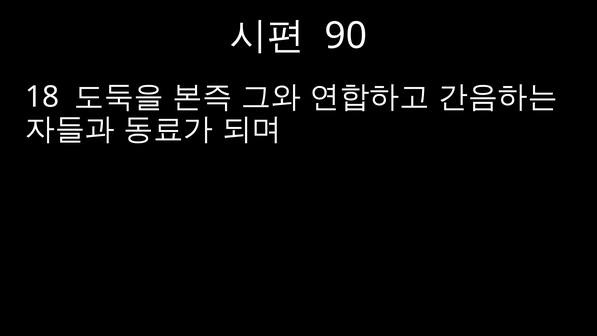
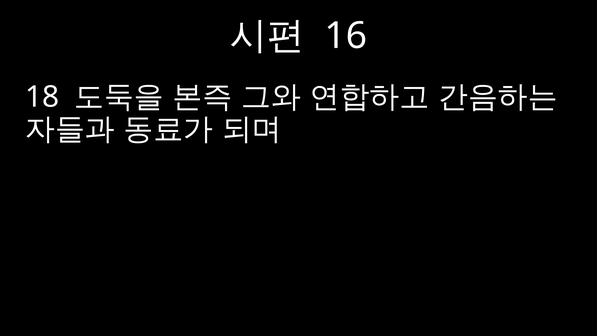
90: 90 -> 16 (346, 36)
